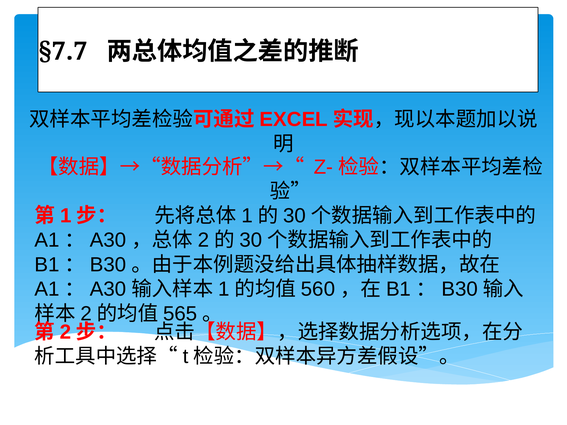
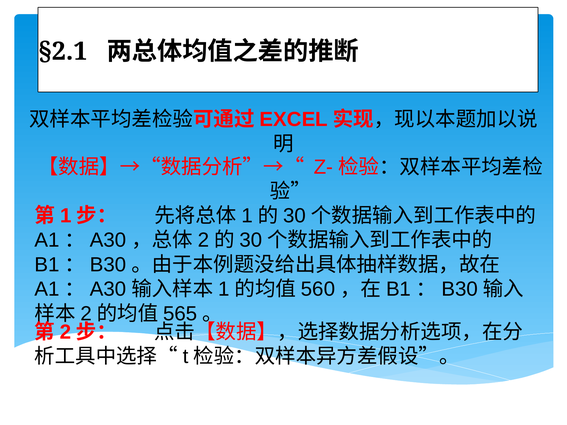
§7.7: §7.7 -> §2.1 (63, 51)
